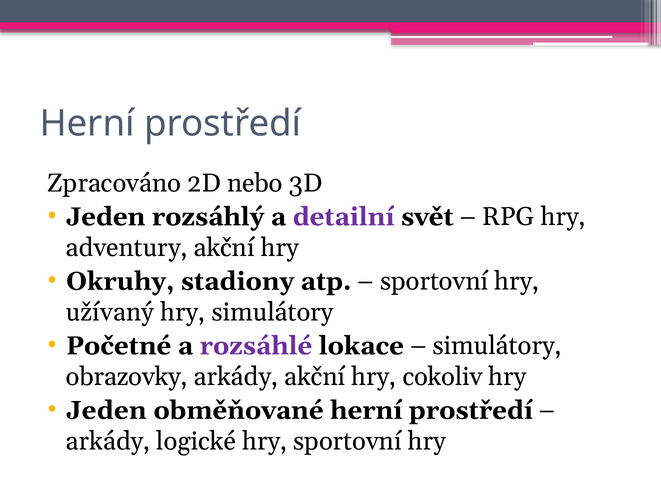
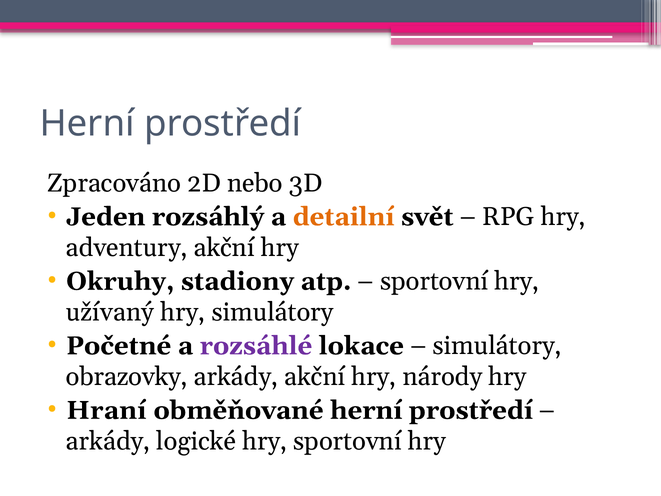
detailní colour: purple -> orange (344, 217)
cokoliv: cokoliv -> národy (442, 377)
Jeden: Jeden -> Hraní (106, 410)
